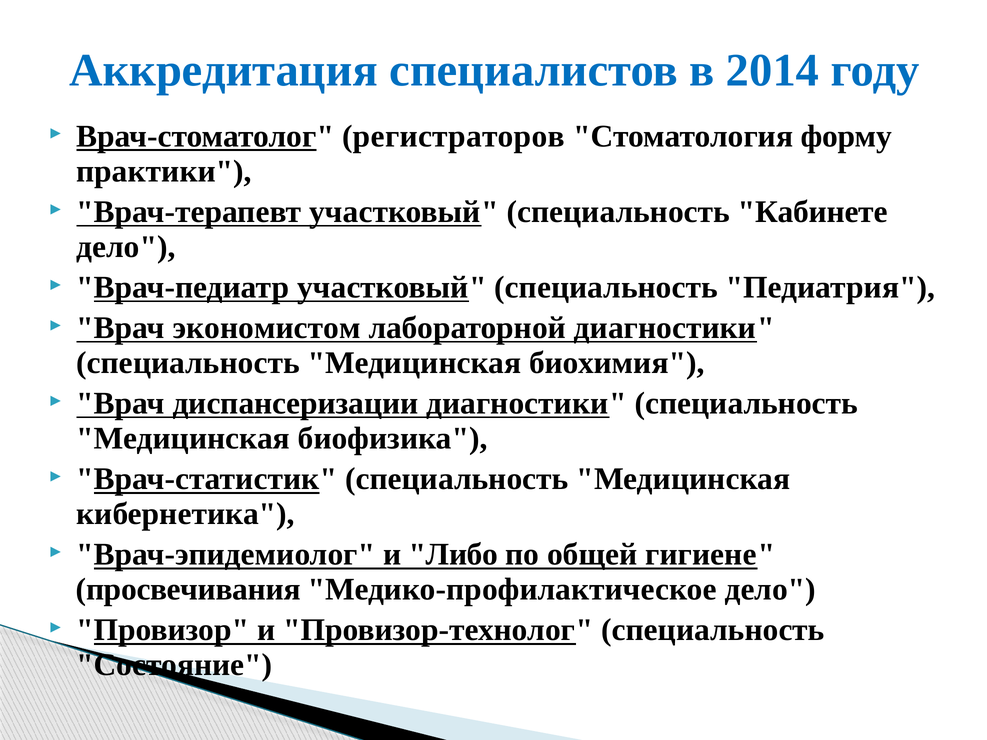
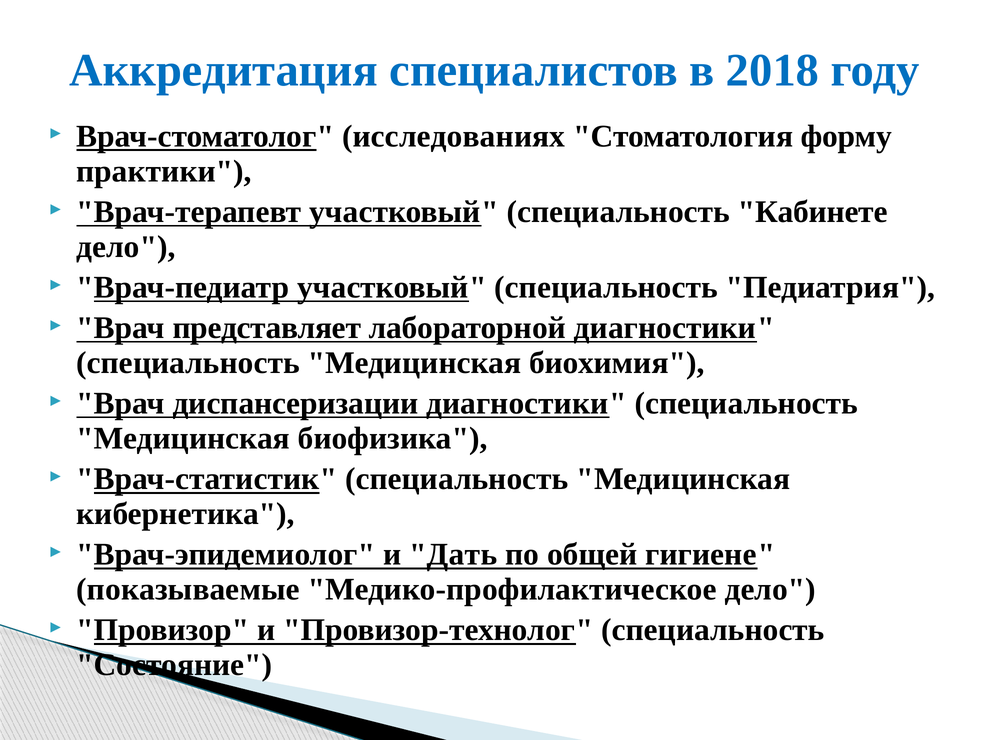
2014: 2014 -> 2018 (773, 70)
регистраторов: регистраторов -> исследованиях (454, 136)
экономистом: экономистом -> представляет (267, 328)
Либо: Либо -> Дать (453, 555)
просвечивания: просвечивания -> показываемые (188, 590)
